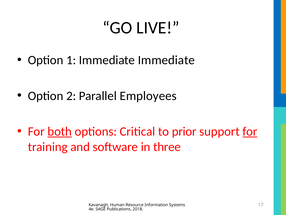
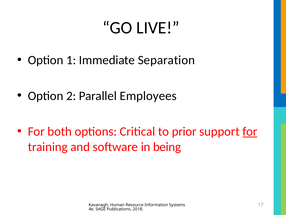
Immediate Immediate: Immediate -> Separation (166, 60)
both underline: present -> none (60, 131)
three: three -> being (167, 146)
